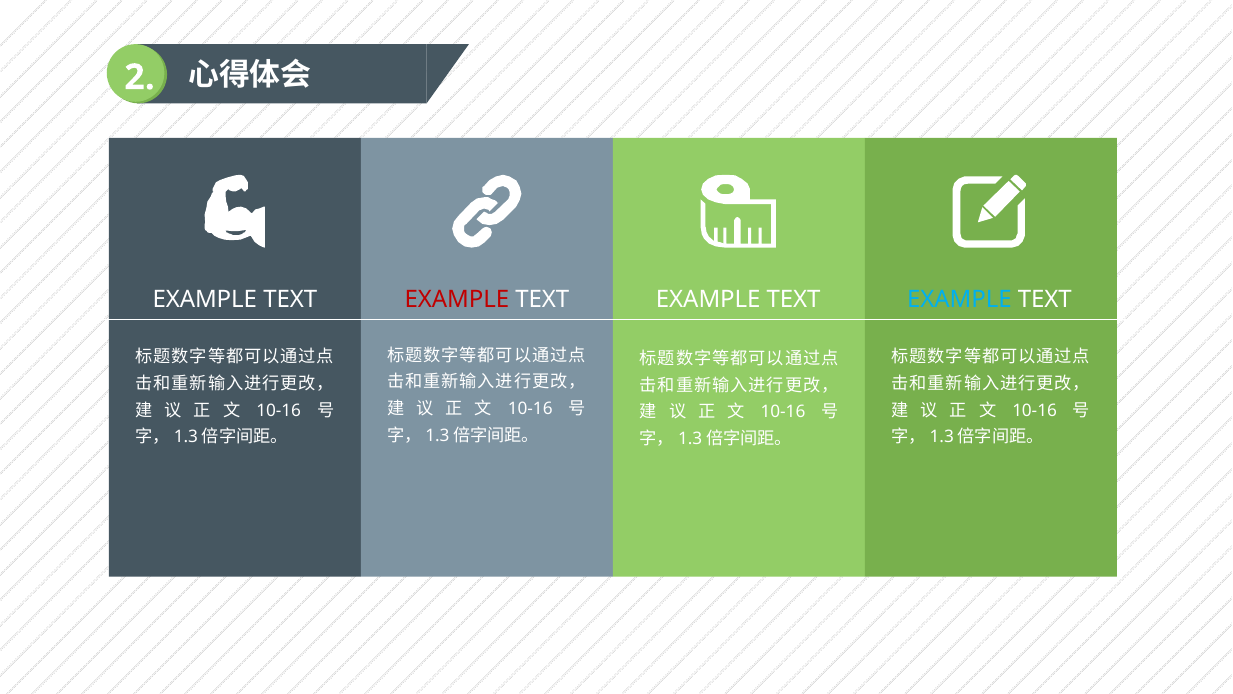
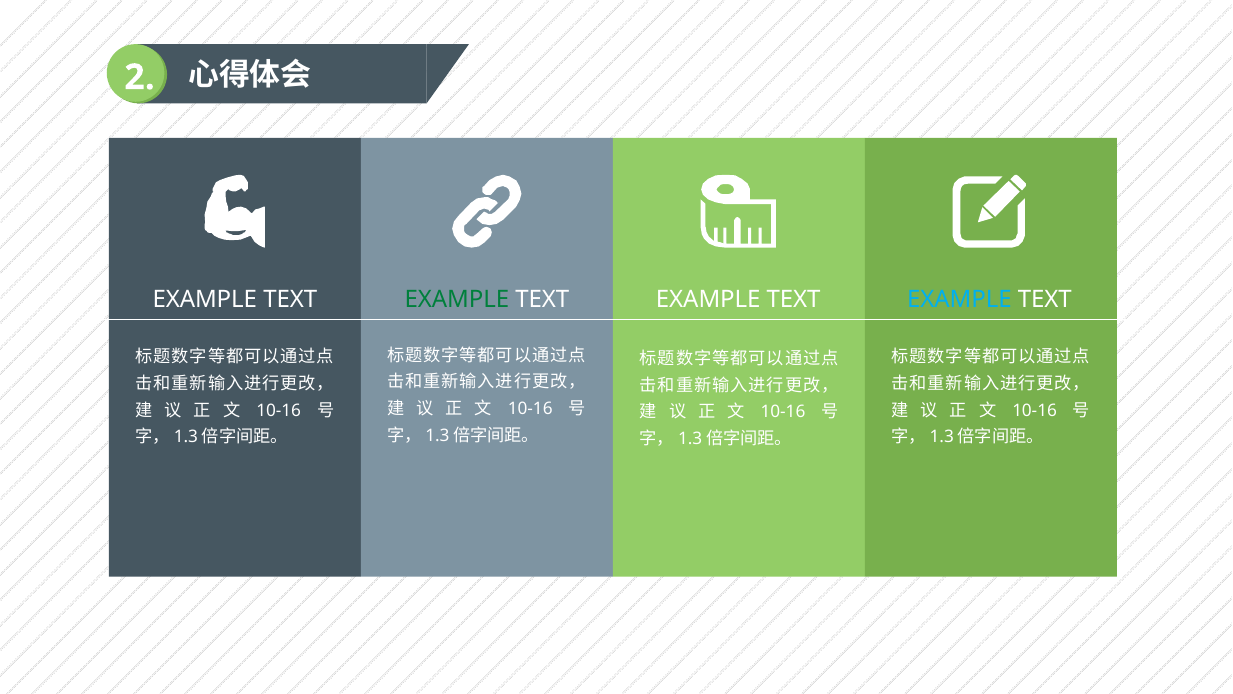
EXAMPLE colour: red -> green (457, 299)
